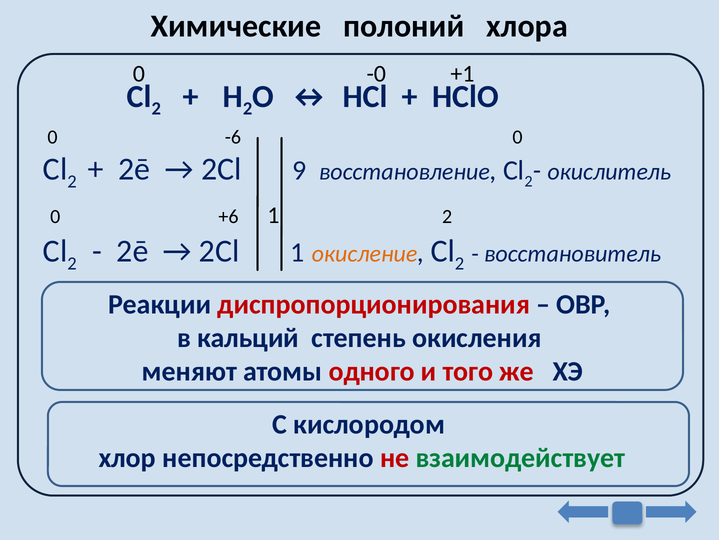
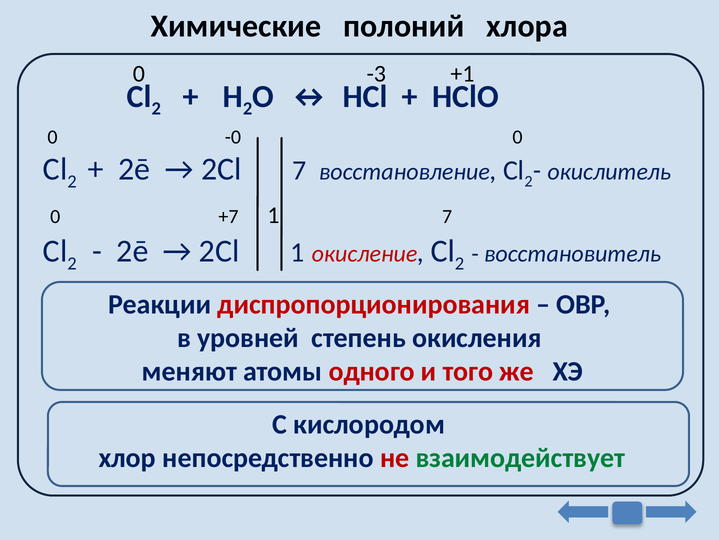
-0: -0 -> -3 (376, 73)
-6: -6 -> -0 (233, 137)
2Cl 9: 9 -> 7 (299, 170)
+6: +6 -> +7 (228, 216)
1 2: 2 -> 7 (447, 216)
окисление colour: orange -> red (365, 253)
кальций: кальций -> уровней (248, 337)
